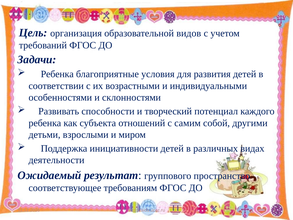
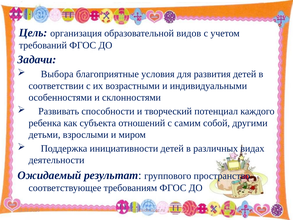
Ребенка: Ребенка -> Выбора (57, 74)
